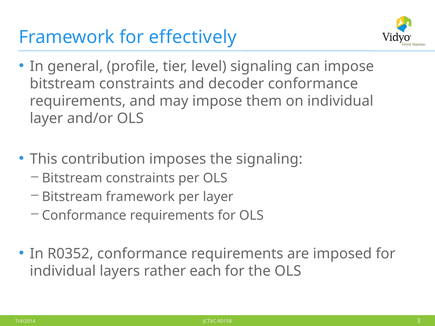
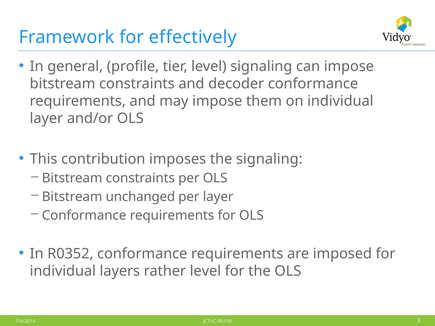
Bitstream framework: framework -> unchanged (140, 197)
rather each: each -> level (205, 271)
